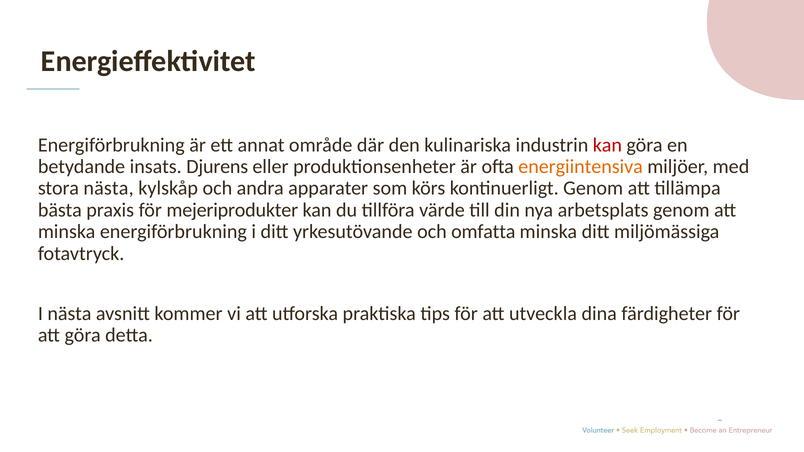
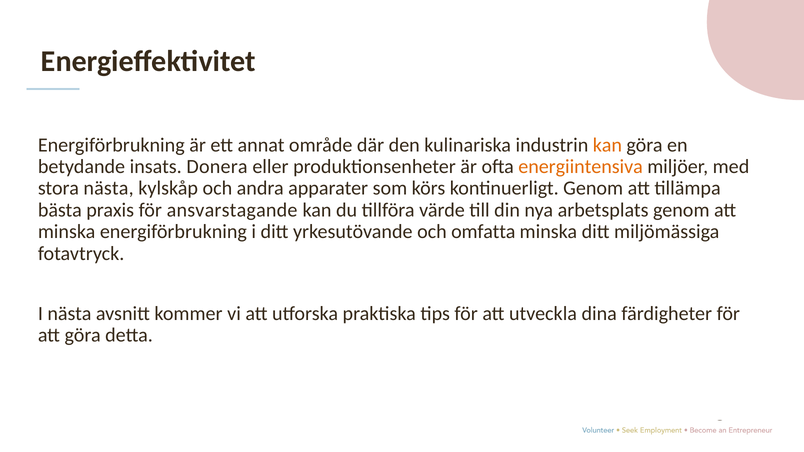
kan colour: red -> orange (607, 145)
Djurens: Djurens -> Donera (217, 167)
mejeriprodukter: mejeriprodukter -> ansvarstagande (232, 210)
